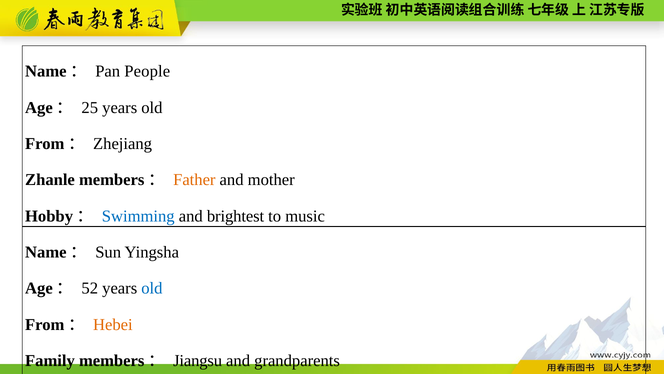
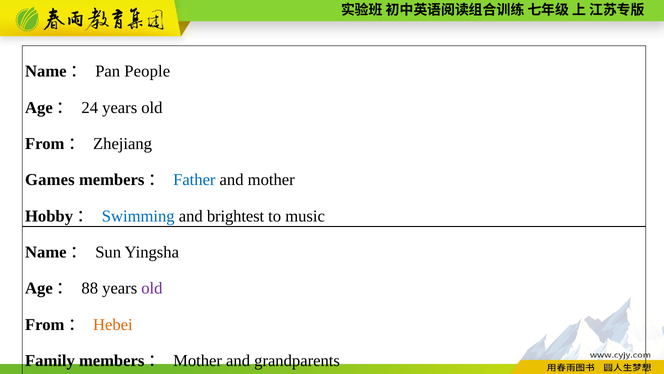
25: 25 -> 24 (90, 108)
Zhanle: Zhanle -> Games (50, 180)
Father colour: orange -> blue (194, 180)
52: 52 -> 88 (90, 288)
old colour: blue -> purple (152, 288)
members： Jiangsu: Jiangsu -> Mother (198, 360)
